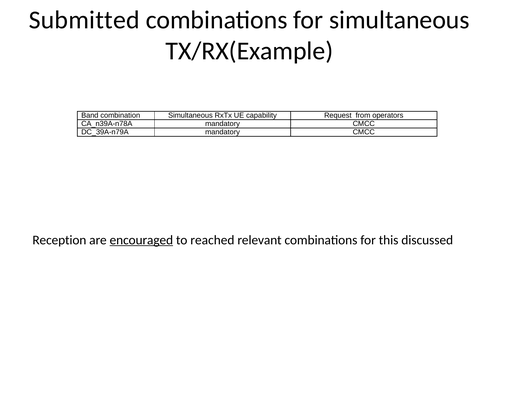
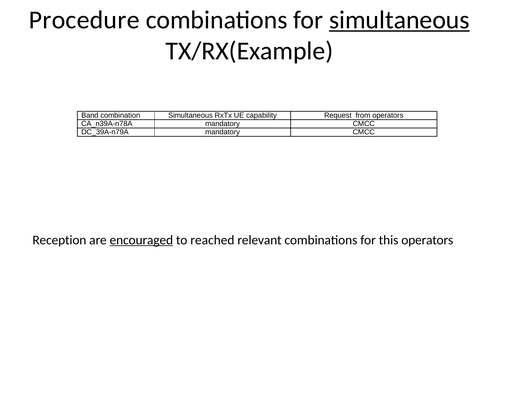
Submitted: Submitted -> Procedure (84, 20)
simultaneous underline: none -> present (399, 20)
this discussed: discussed -> operators (427, 240)
